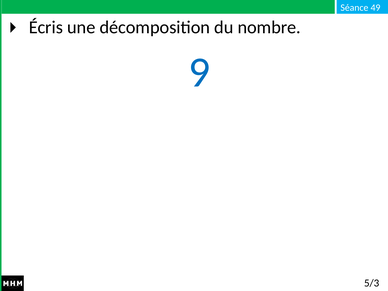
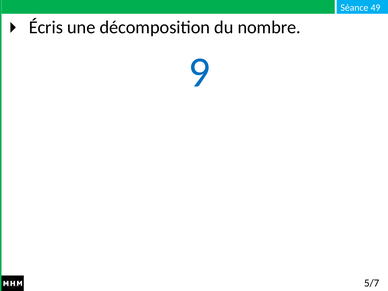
5/3: 5/3 -> 5/7 (372, 283)
